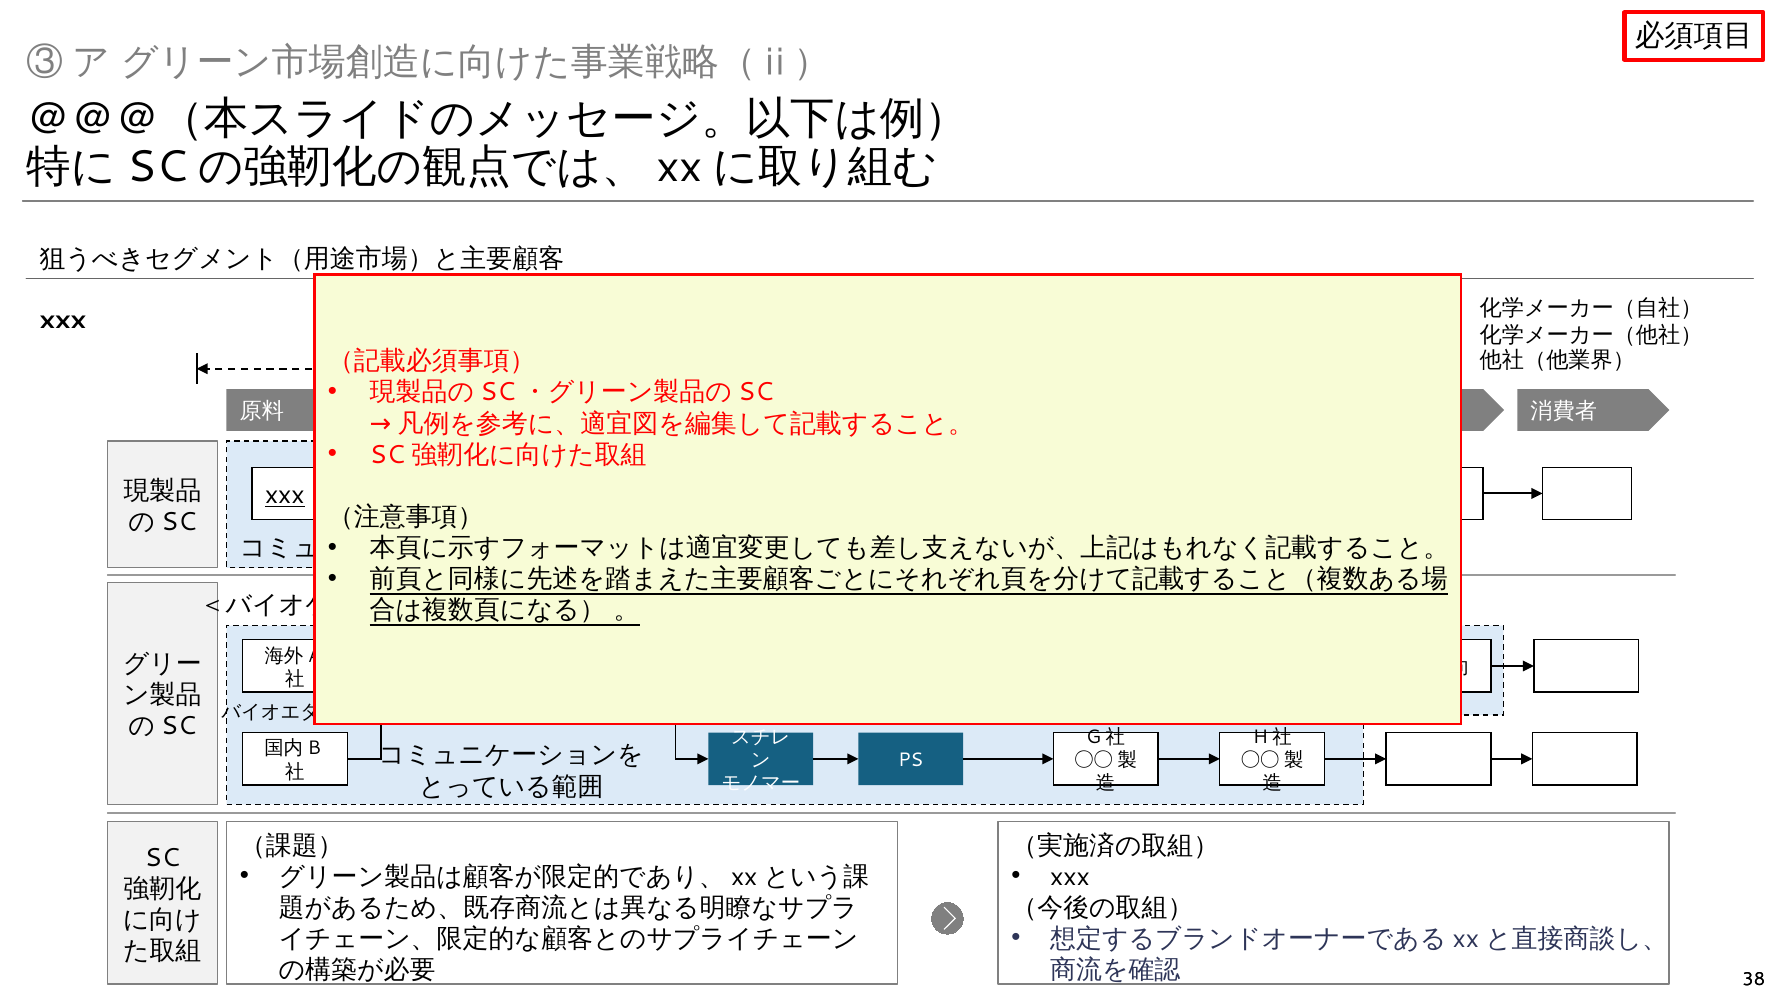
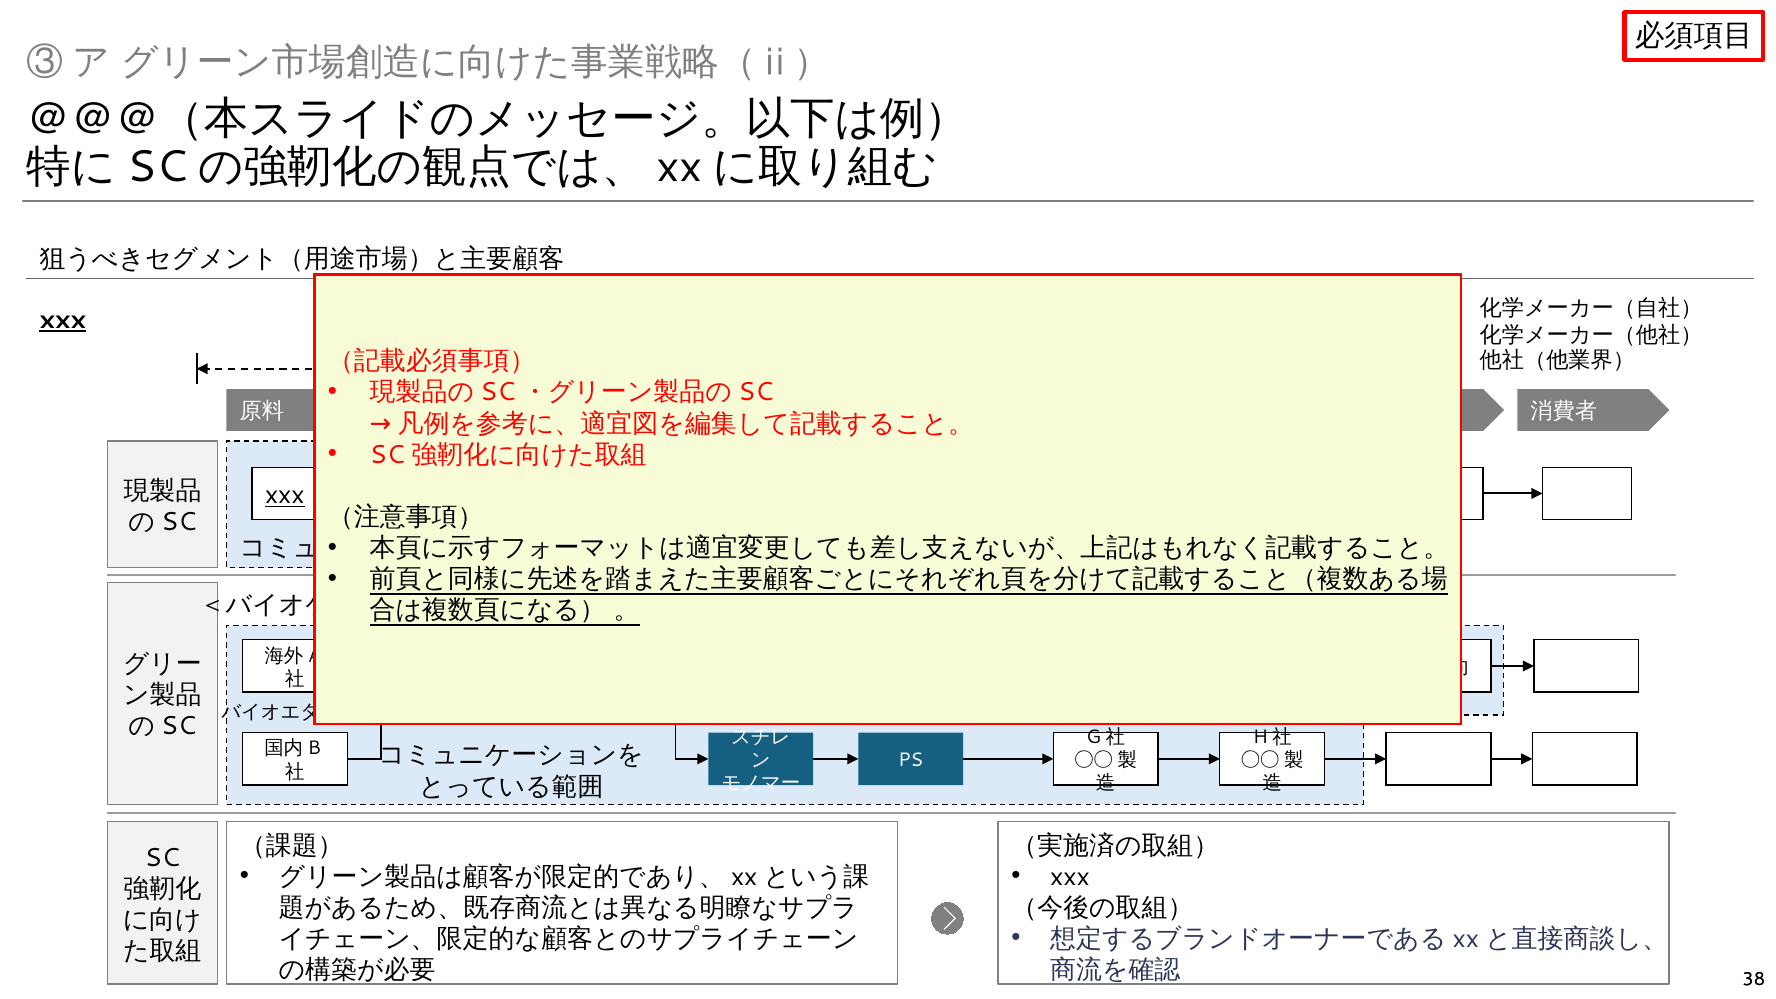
xxx underline: none -> present (63, 320)
